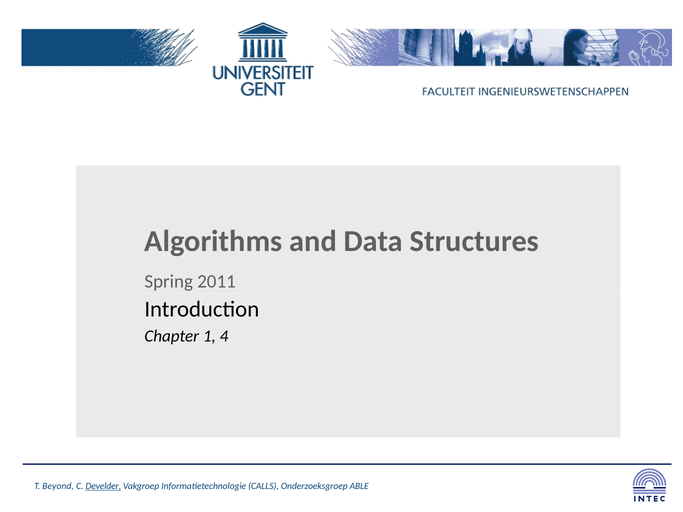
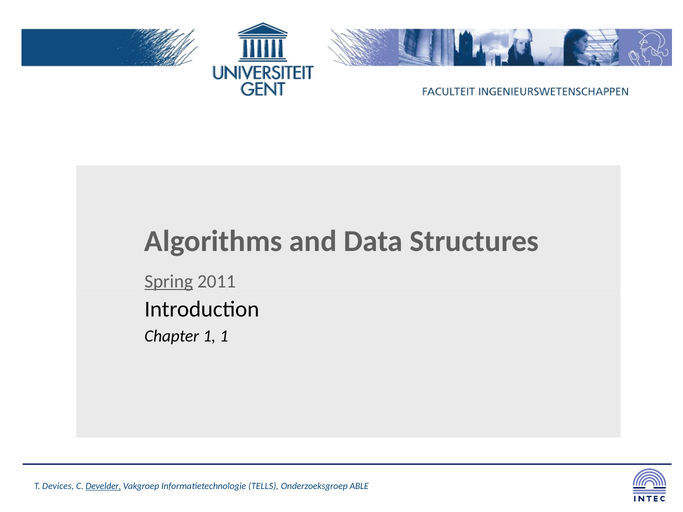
Spring underline: none -> present (169, 282)
1 4: 4 -> 1 (224, 336)
Beyond: Beyond -> Devices (58, 487)
CALLS: CALLS -> TELLS (263, 487)
